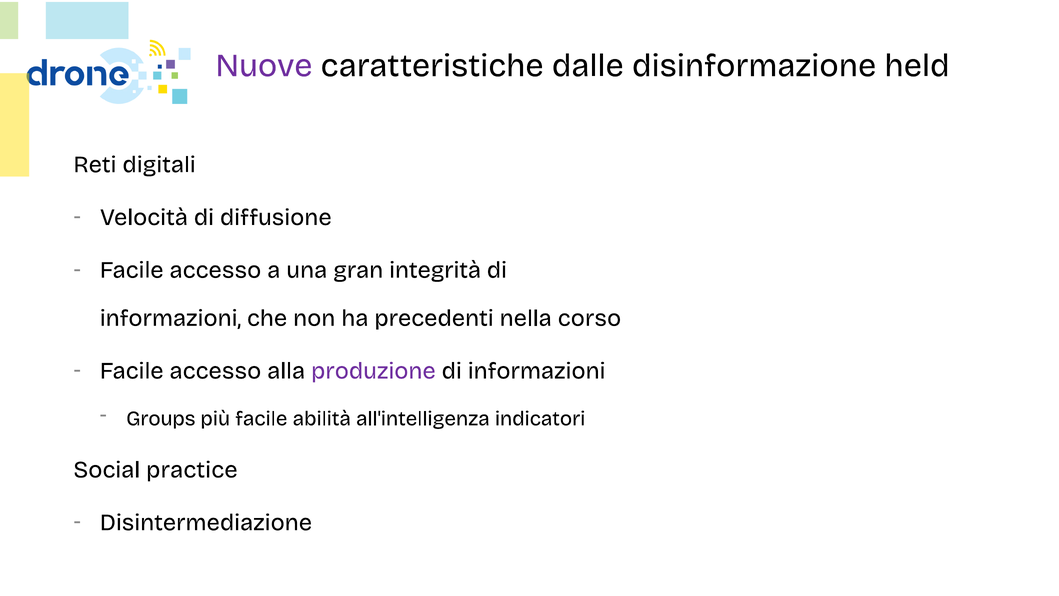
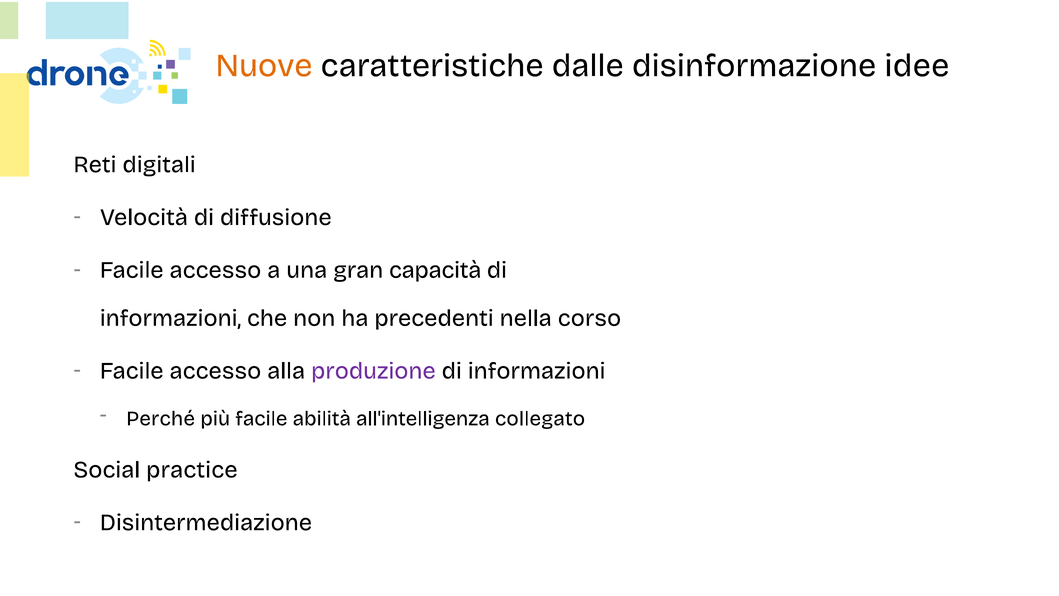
Nuove colour: purple -> orange (264, 65)
held: held -> idee (917, 65)
integrità: integrità -> capacità (435, 270)
Groups: Groups -> Perché (161, 418)
indicatori: indicatori -> collegato (540, 418)
